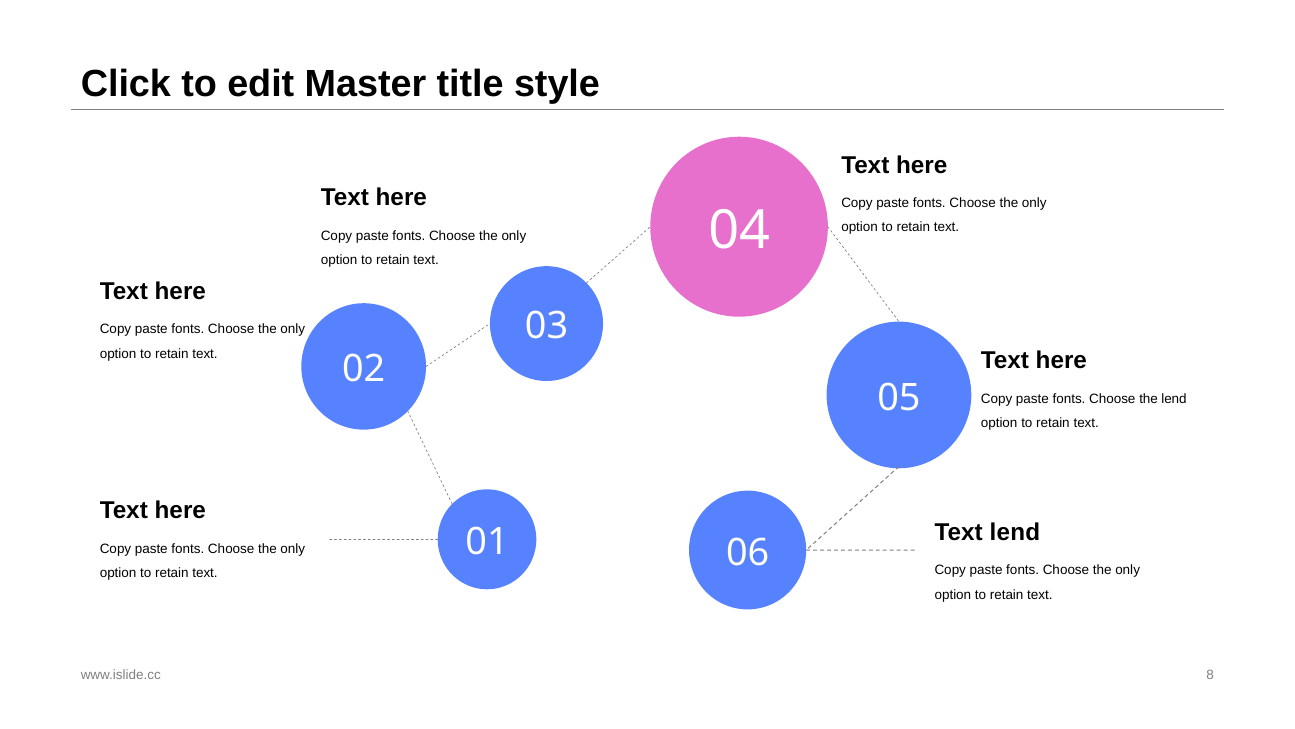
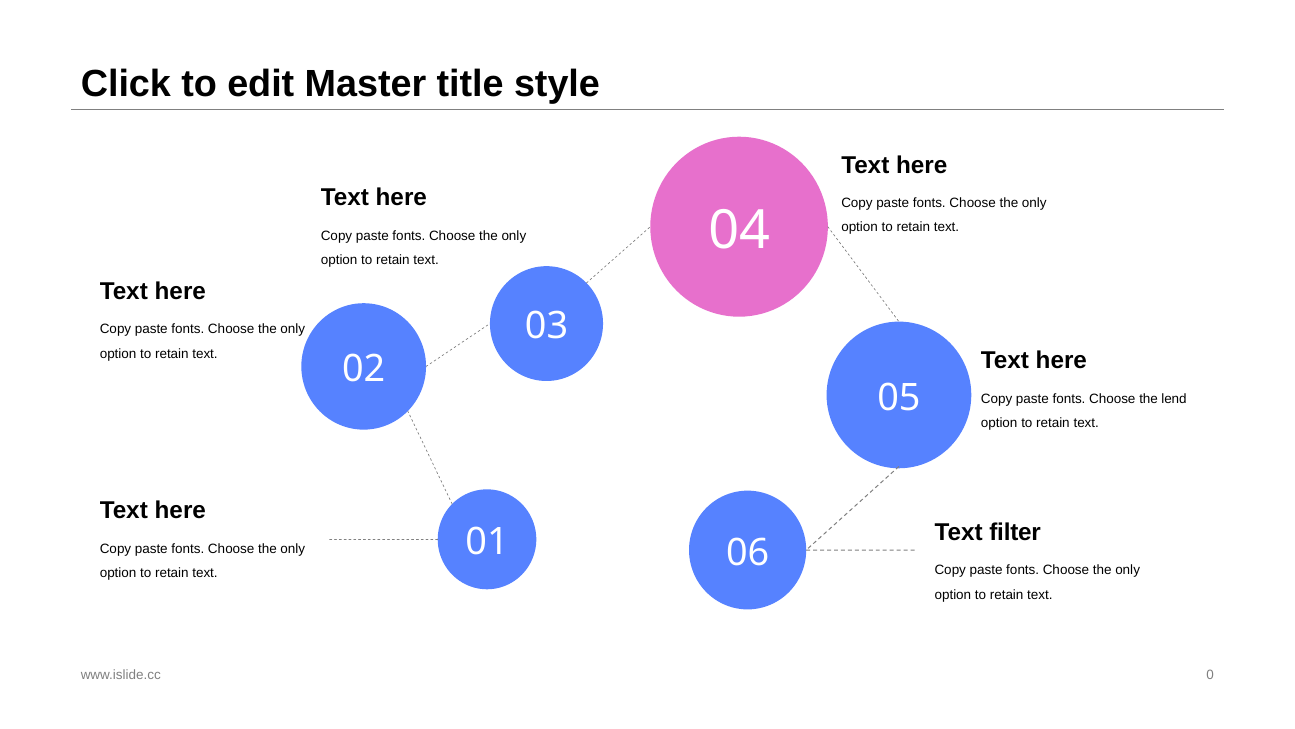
Text lend: lend -> filter (1015, 532)
8: 8 -> 0 (1210, 675)
